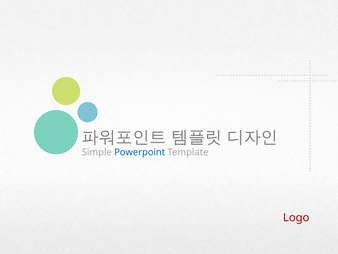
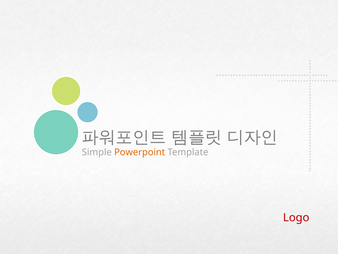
Powerpoint colour: blue -> orange (140, 152)
